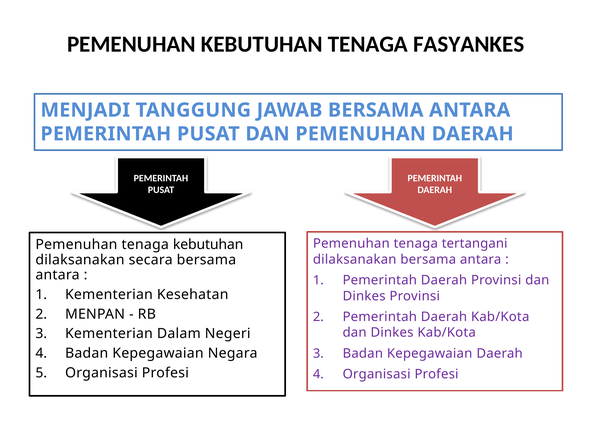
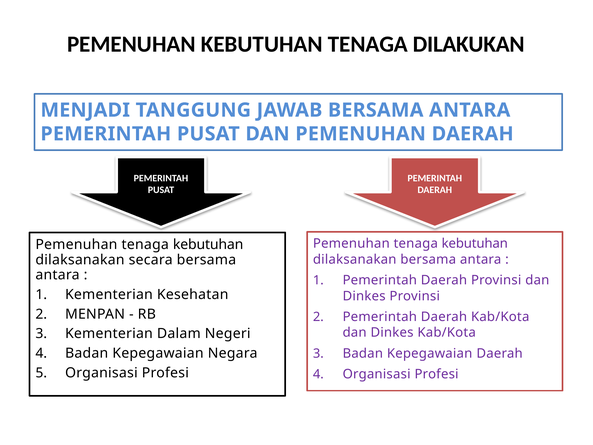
FASYANKES: FASYANKES -> DILAKUKAN (469, 44)
tertangani: tertangani -> kebutuhan (475, 243)
